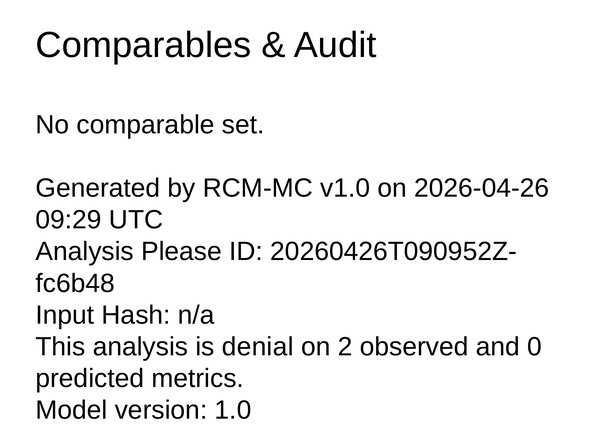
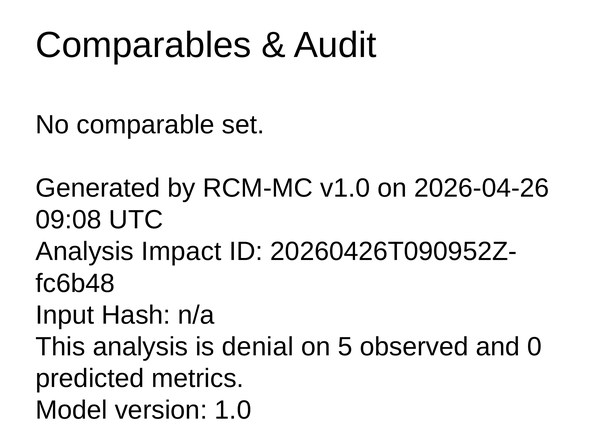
09:29: 09:29 -> 09:08 (69, 220)
Please: Please -> Impact (181, 251)
2: 2 -> 5 (345, 346)
